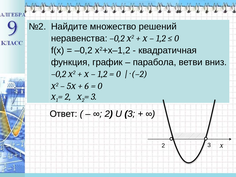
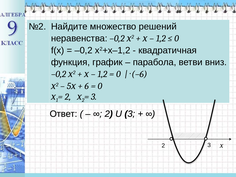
–2: –2 -> –6 (139, 74)
